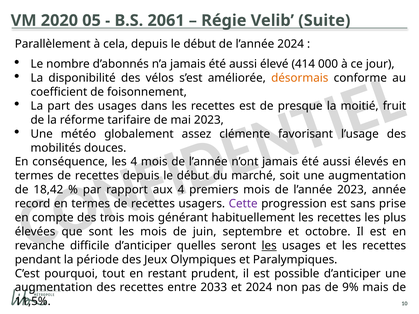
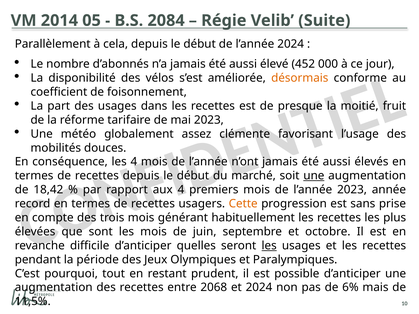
2020: 2020 -> 2014 (59, 21)
2061: 2061 -> 2084 (166, 21)
414: 414 -> 452 (303, 64)
une underline: none -> present (314, 176)
Cette colour: purple -> orange (243, 204)
2033: 2033 -> 2068 (214, 288)
9%: 9% -> 6% (350, 288)
